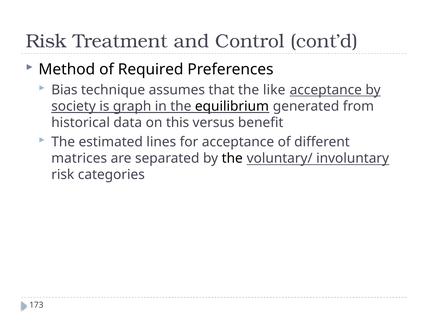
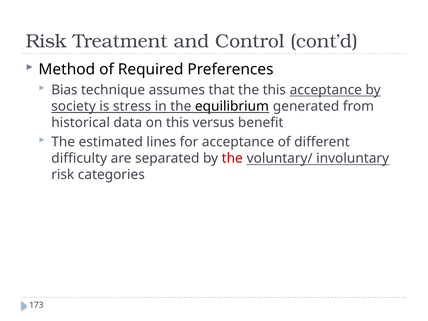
the like: like -> this (274, 90)
graph: graph -> stress (132, 106)
matrices: matrices -> difficulty (79, 158)
the colour: black -> red (232, 158)
